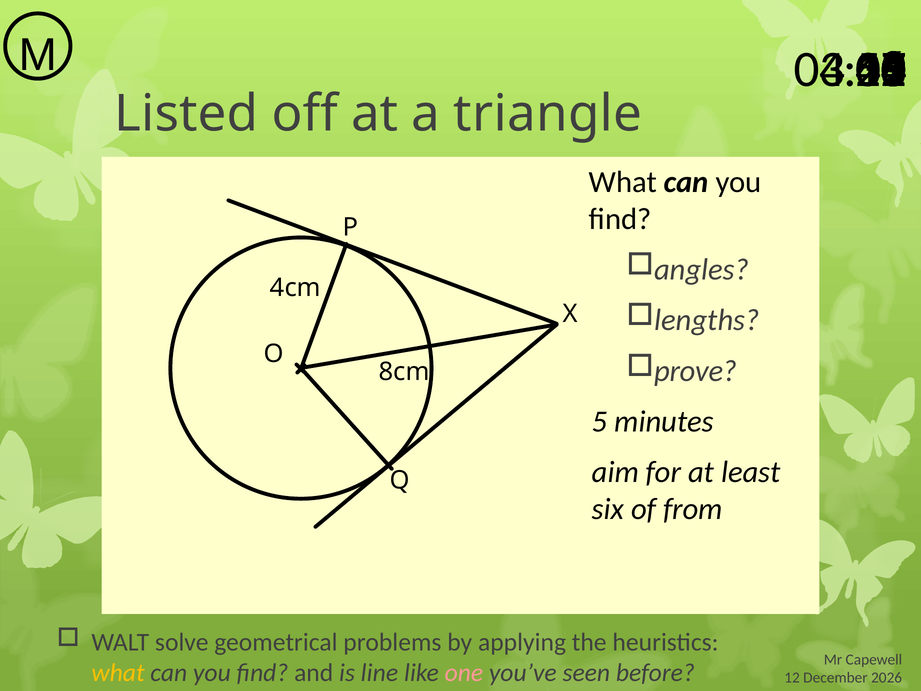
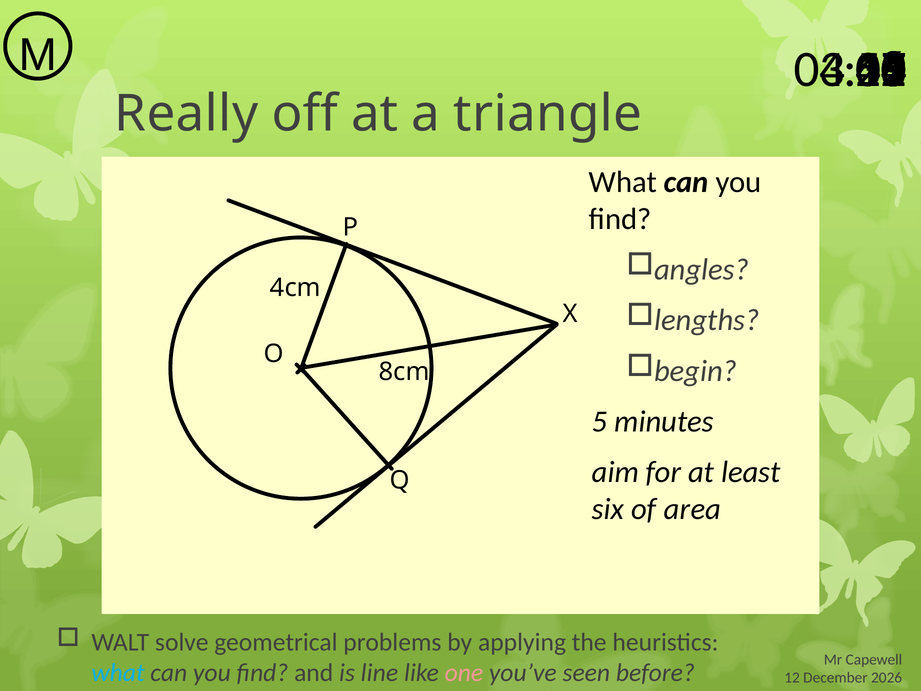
Listed: Listed -> Really (186, 114)
prove: prove -> begin (696, 371)
from: from -> area (692, 509)
what colour: yellow -> light blue (118, 673)
